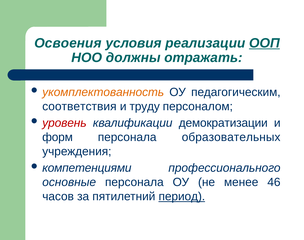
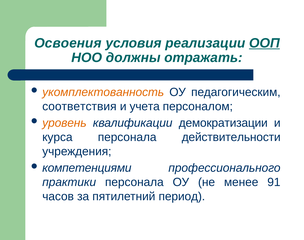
труду: труду -> учета (145, 106)
уровень colour: red -> orange (64, 123)
форм: форм -> курса (57, 137)
образовательных: образовательных -> действительности (231, 137)
основные: основные -> практики (69, 182)
46: 46 -> 91 (274, 182)
период underline: present -> none (182, 196)
